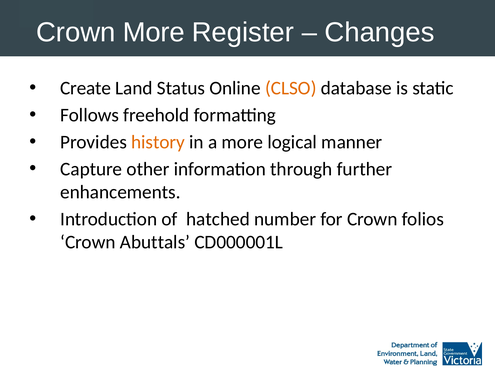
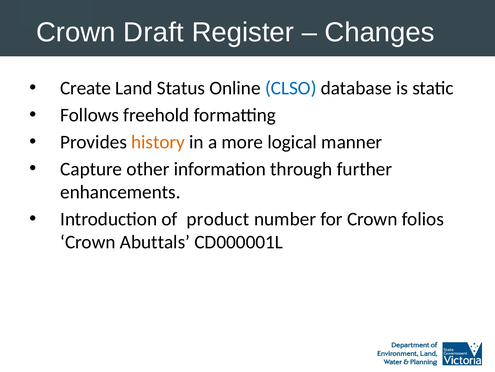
Crown More: More -> Draft (154, 32)
CLSO colour: orange -> blue (291, 88)
hatched: hatched -> product (218, 219)
